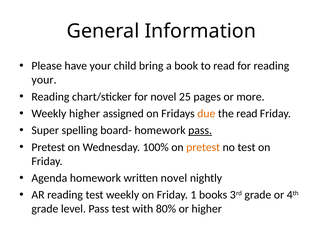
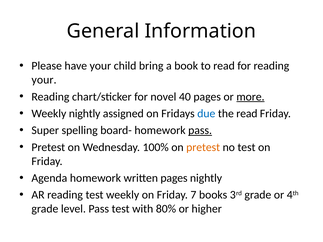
25: 25 -> 40 (185, 97)
more underline: none -> present (250, 97)
Weekly higher: higher -> nightly (85, 114)
due colour: orange -> blue (206, 114)
written novel: novel -> pages (174, 178)
1: 1 -> 7 (193, 195)
